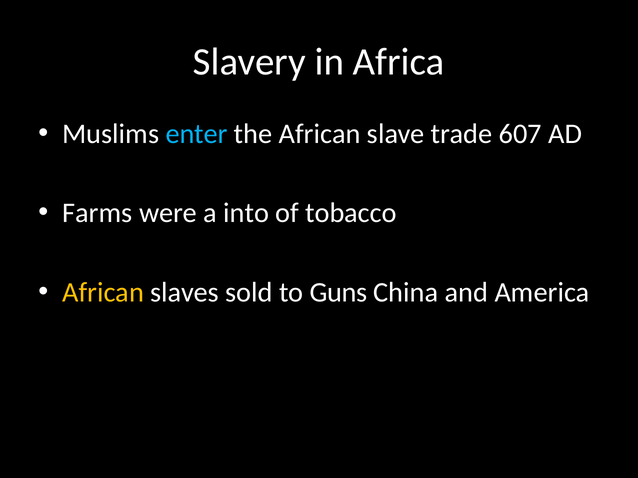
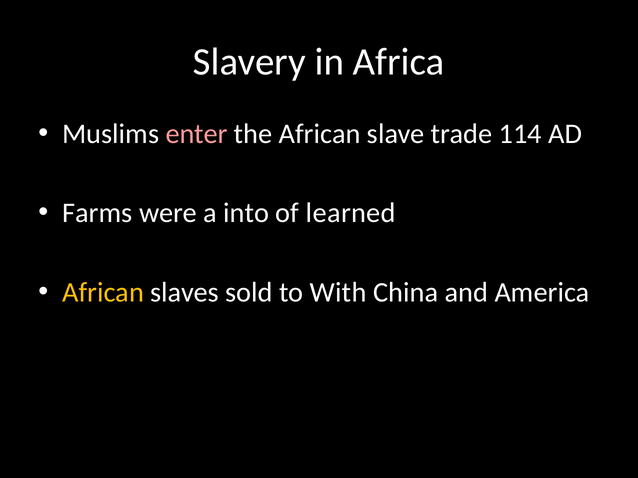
enter colour: light blue -> pink (197, 134)
607: 607 -> 114 (520, 134)
tobacco: tobacco -> learned (351, 213)
Guns: Guns -> With (338, 293)
